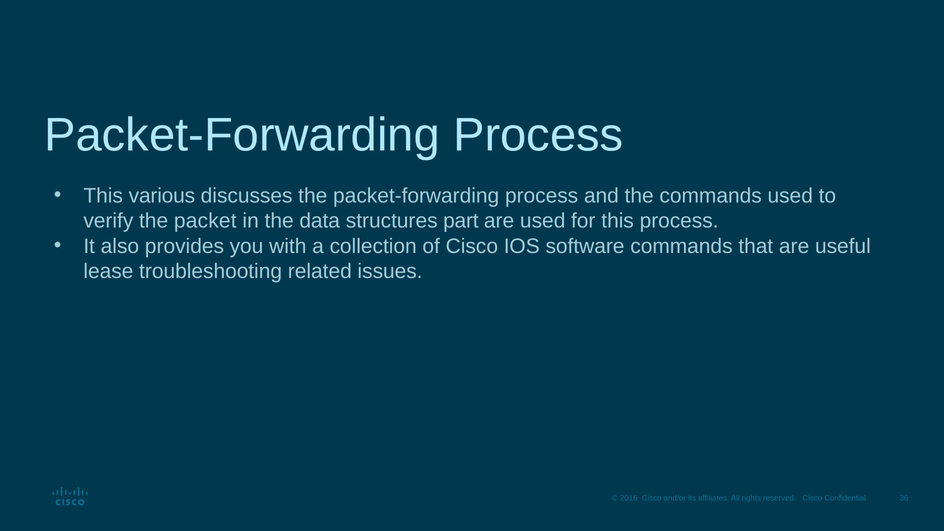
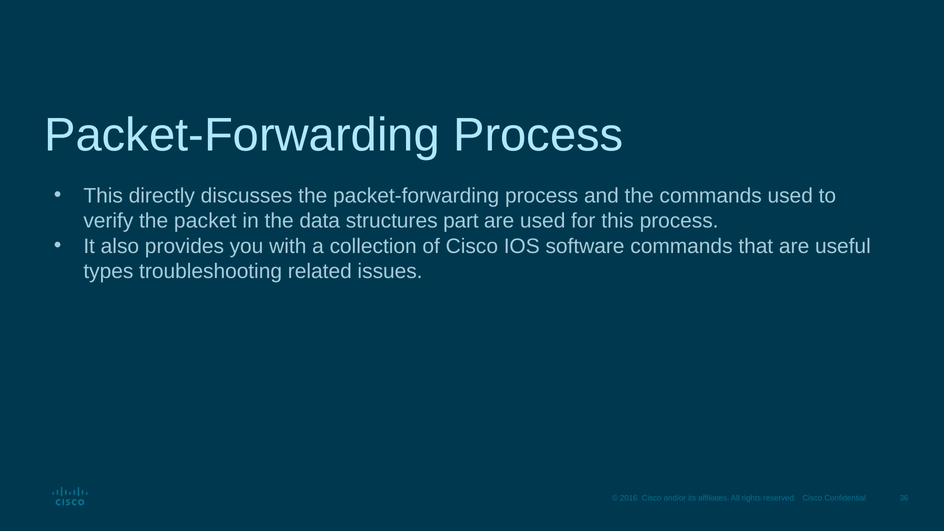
various: various -> directly (162, 196)
lease: lease -> types (108, 271)
